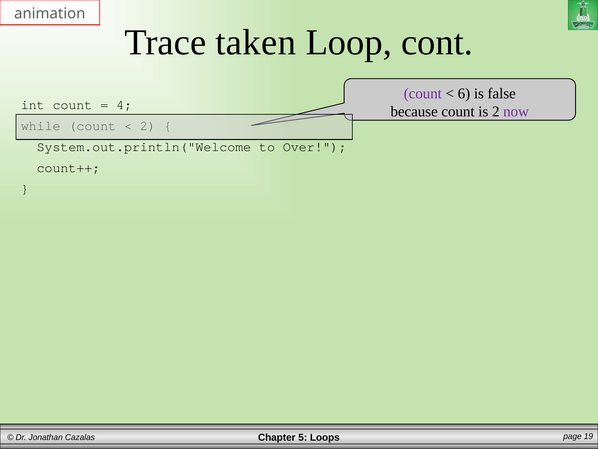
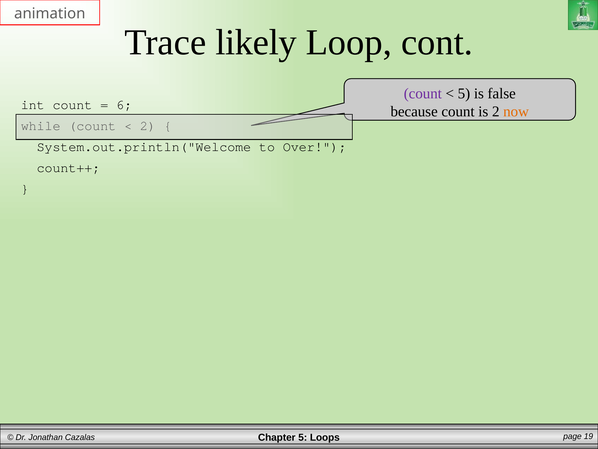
taken: taken -> likely (256, 42)
6: 6 -> 5 (464, 94)
4: 4 -> 6 (124, 105)
now colour: purple -> orange (516, 111)
